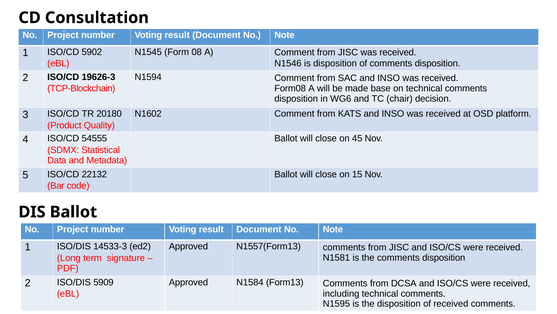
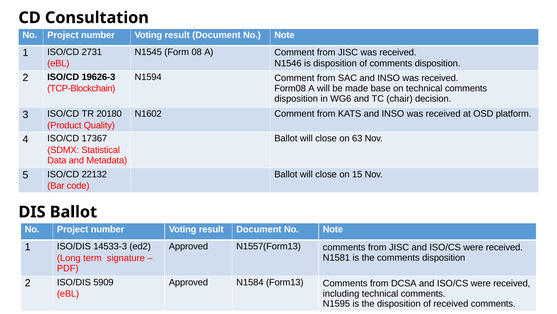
5902: 5902 -> 2731 (92, 52)
45: 45 -> 63 (357, 138)
54555: 54555 -> 17367 (94, 138)
